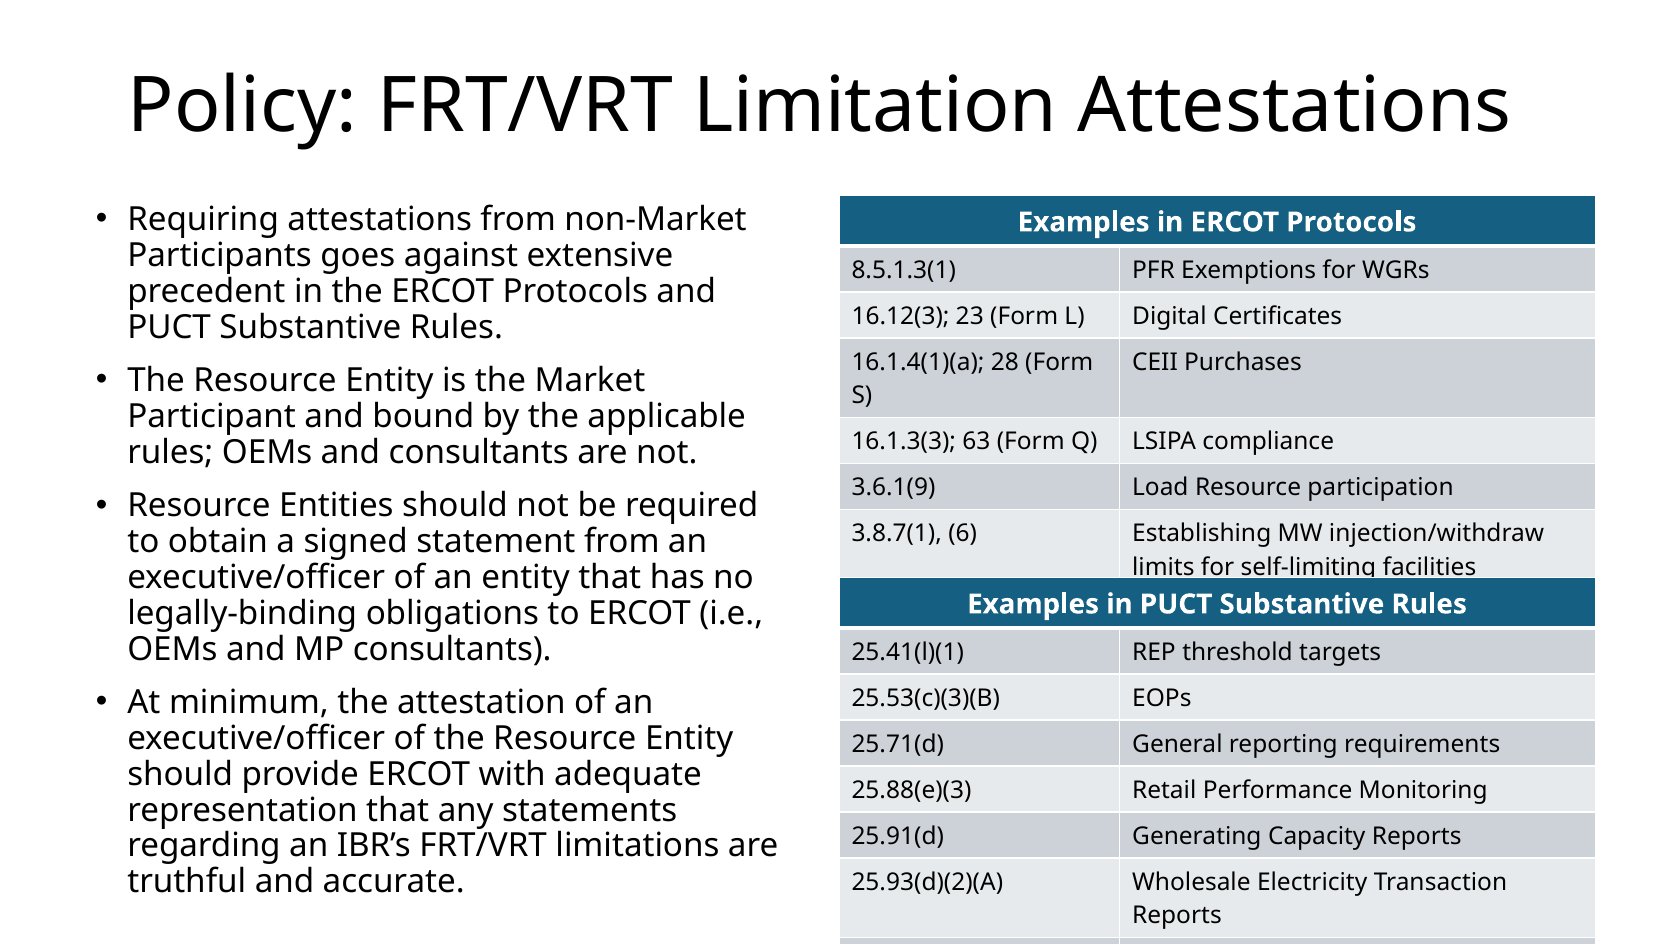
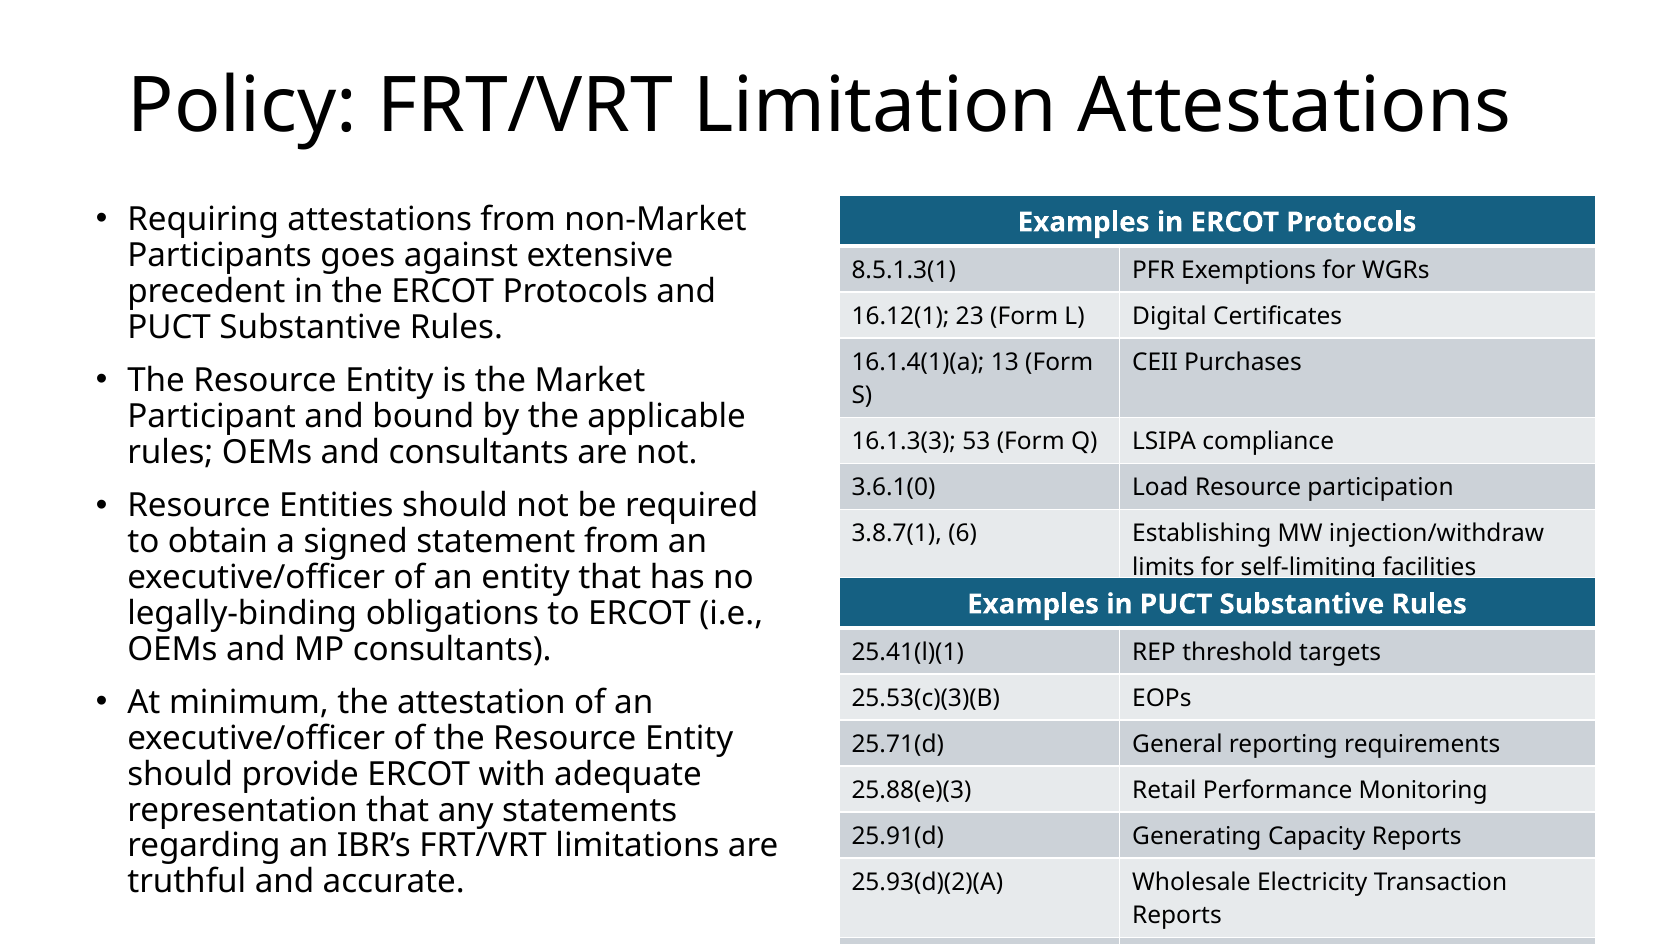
16.12(3: 16.12(3 -> 16.12(1 (901, 316)
28: 28 -> 13 (1005, 362)
63: 63 -> 53 (976, 442)
3.6.1(9: 3.6.1(9 -> 3.6.1(0 (893, 488)
